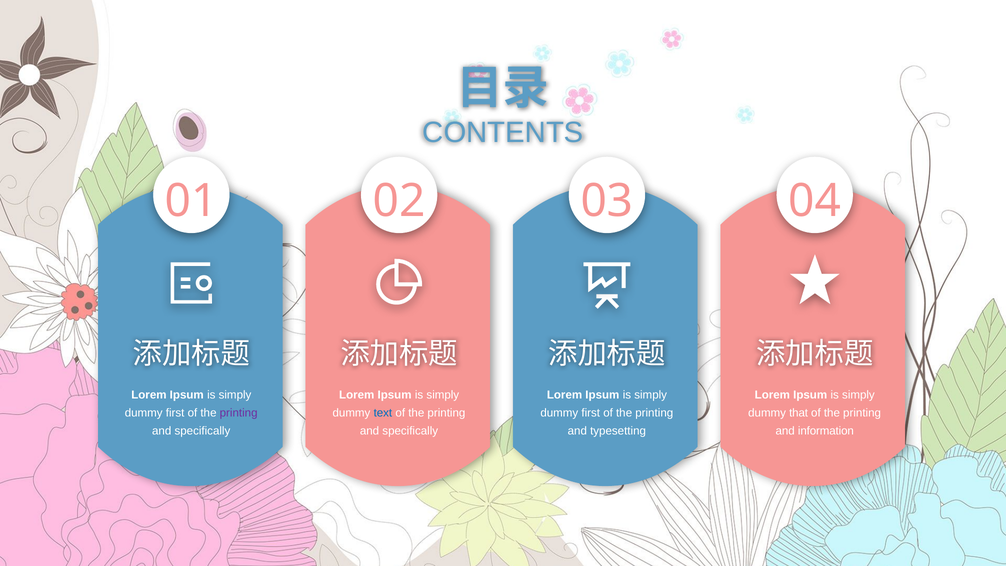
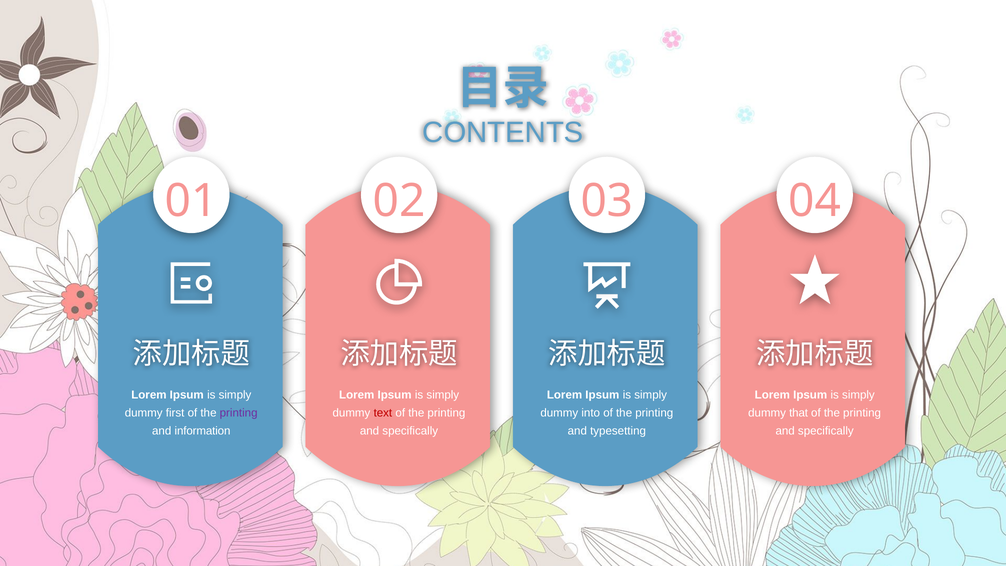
text colour: blue -> red (383, 413)
first: first -> into (591, 413)
specifically: specifically -> information (202, 431)
information: information -> specifically (826, 431)
